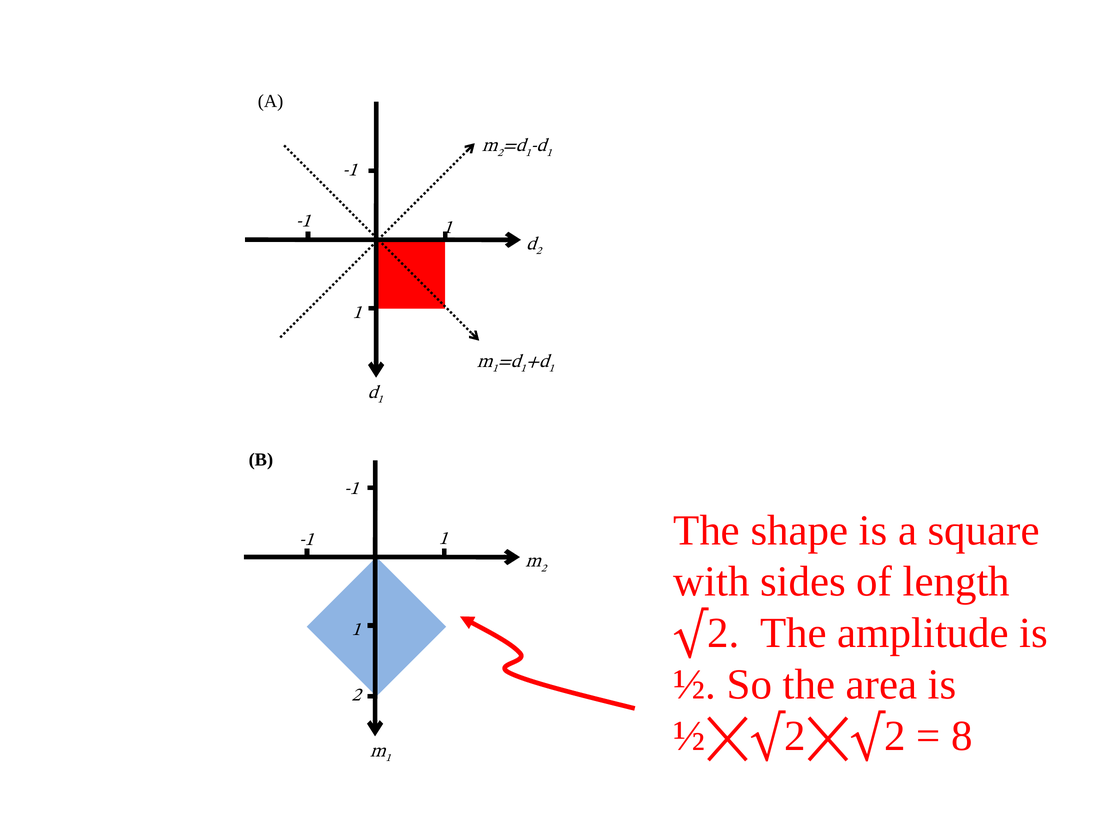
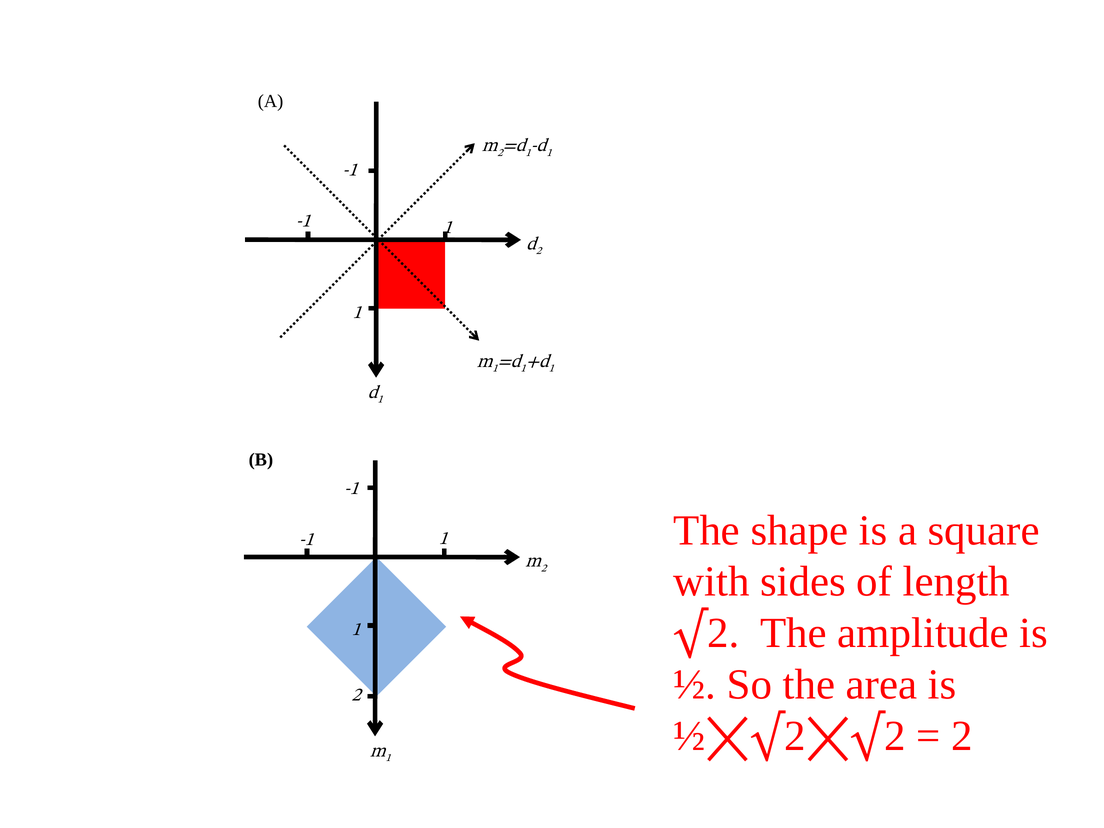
8: 8 -> 2 (962, 736)
